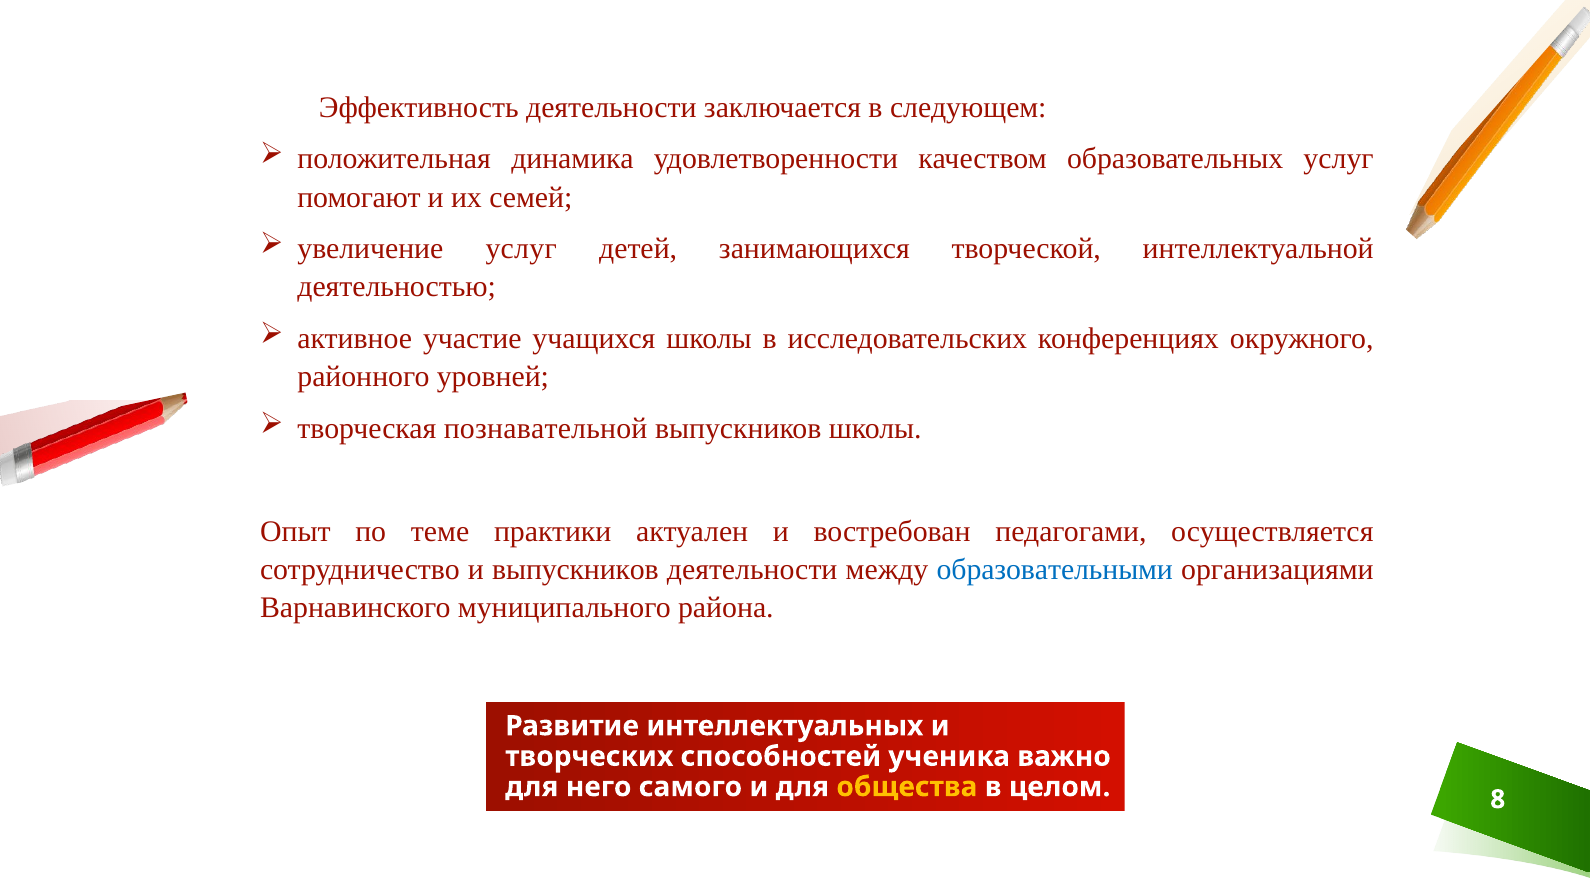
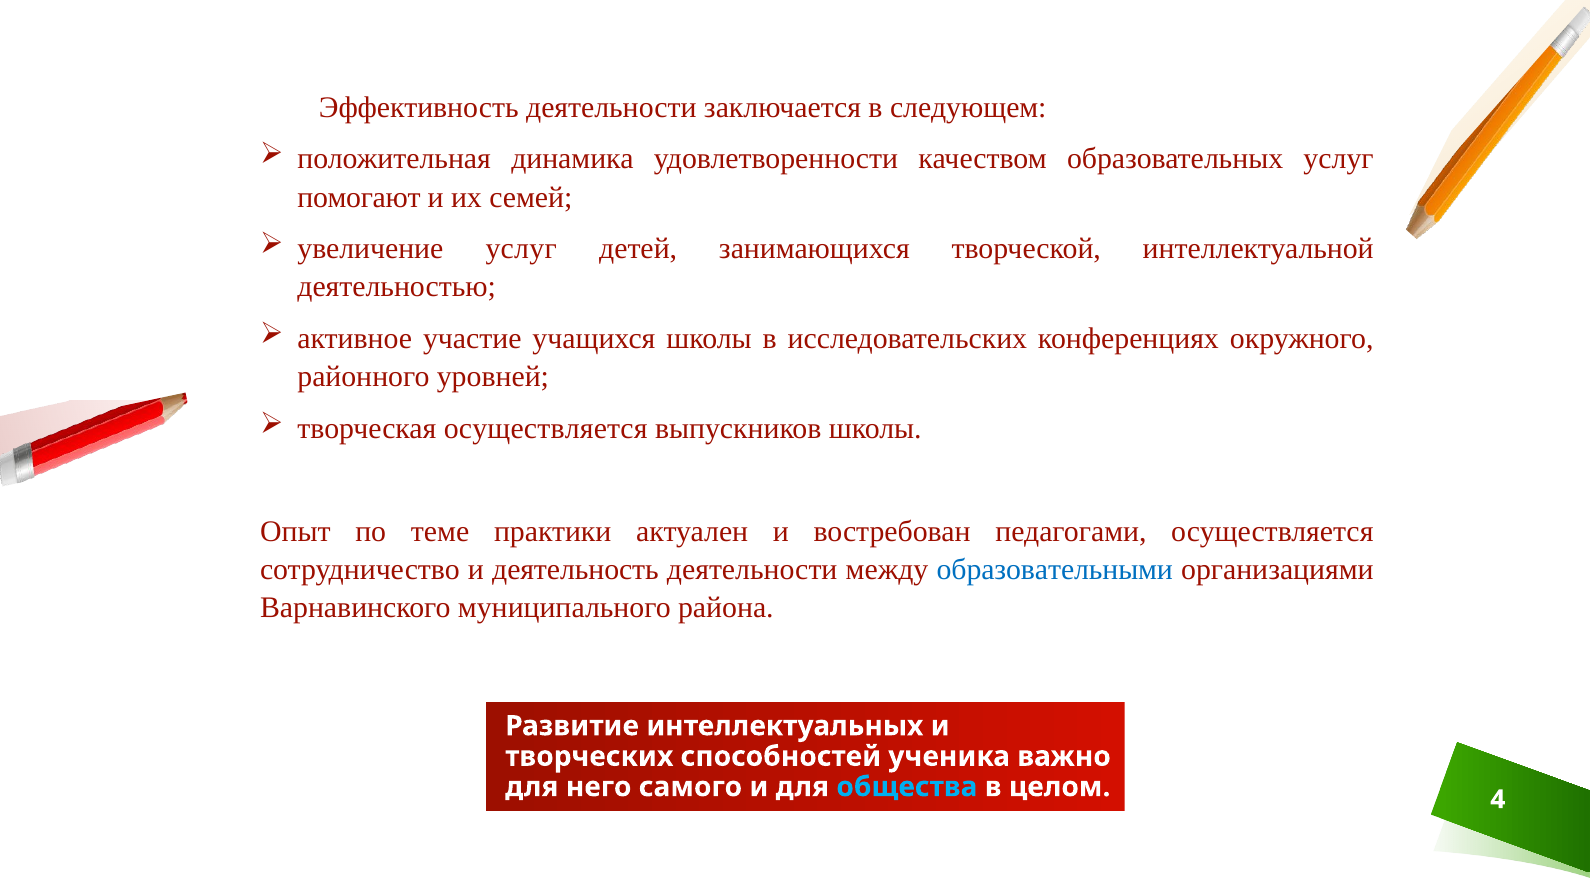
творческая познавательной: познавательной -> осуществляется (546, 428)
и выпускников: выпускников -> деятельность (575, 569)
общества colour: yellow -> light blue (907, 786)
8: 8 -> 4 (1498, 799)
